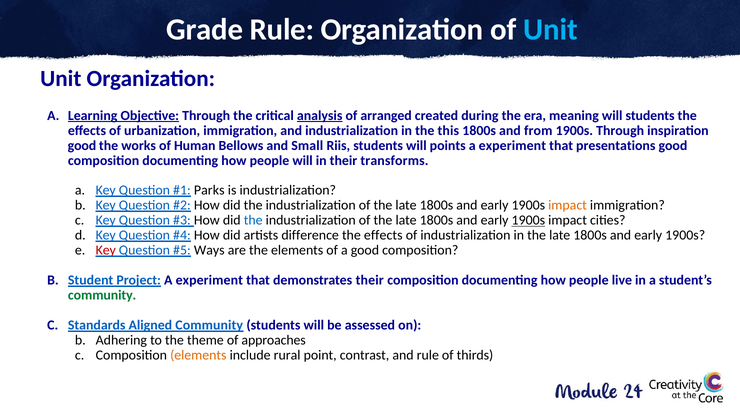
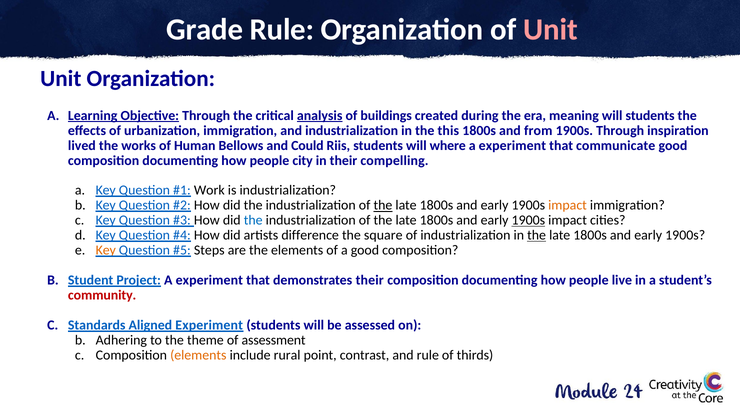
Unit colour: light blue -> pink (551, 29)
arranged: arranged -> buildings (386, 116)
good: good -> lived (82, 146)
Small: Small -> Could (307, 146)
points: points -> where (448, 146)
presentations: presentations -> communicate (616, 146)
people will: will -> city (303, 161)
transforms: transforms -> compelling (394, 161)
Parks: Parks -> Work (209, 191)
the underline: none -> present (383, 206)
effects: effects -> square (383, 235)
the underline: none -> present (537, 235)
Key colour: red -> orange (106, 250)
Ways: Ways -> Steps (209, 250)
community colour: green -> red (102, 295)
Aligned Community: Community -> Experiment (209, 325)
approaches: approaches -> assessment (274, 340)
